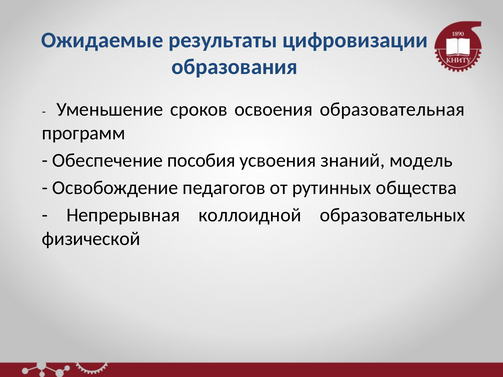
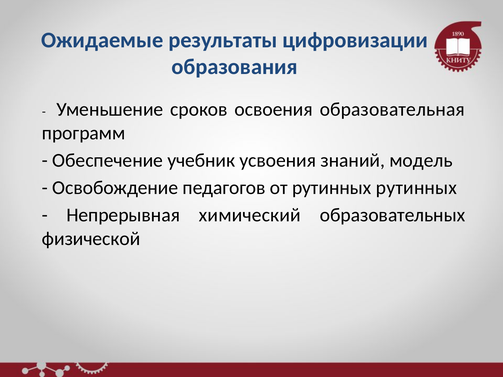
пособия: пособия -> учебник (201, 160)
рутинных общества: общества -> рутинных (416, 188)
коллоидной: коллоидной -> химический (250, 215)
